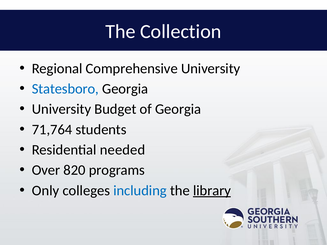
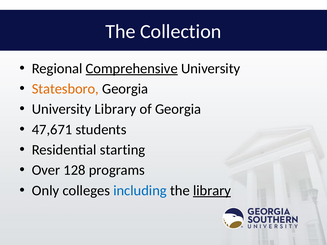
Comprehensive underline: none -> present (132, 69)
Statesboro colour: blue -> orange (65, 89)
University Budget: Budget -> Library (115, 109)
71,764: 71,764 -> 47,671 (52, 130)
needed: needed -> starting (123, 150)
820: 820 -> 128 (75, 170)
